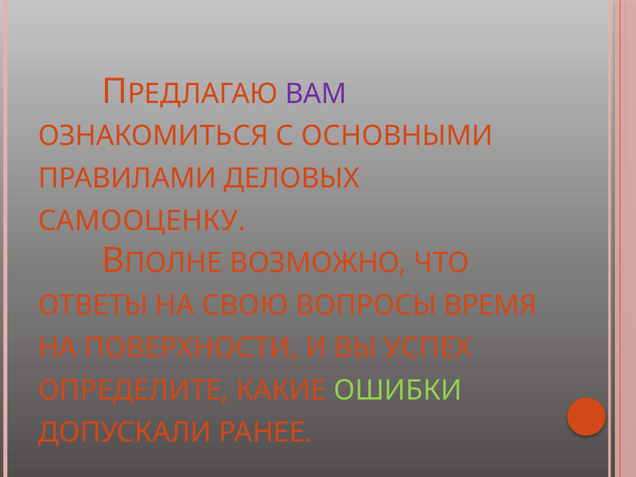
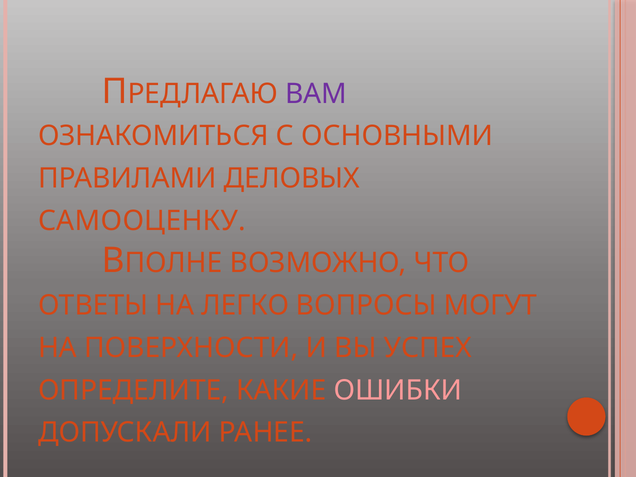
СВОЮ: СВОЮ -> ЛЕГКО (245, 306)
ВРЕМЯ: ВРЕМЯ -> МОГУТ (490, 306)
ОШИБКИ colour: light green -> pink (398, 390)
